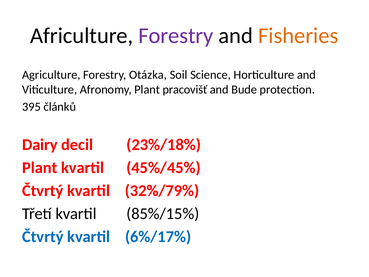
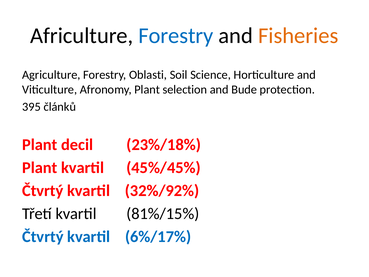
Forestry colour: purple -> blue (176, 36)
Otázka: Otázka -> Oblasti (148, 75)
pracovišť: pracovišť -> selection (185, 89)
Dairy: Dairy -> Plant (40, 145)
32%/79%: 32%/79% -> 32%/92% (162, 191)
85%/15%: 85%/15% -> 81%/15% (163, 214)
